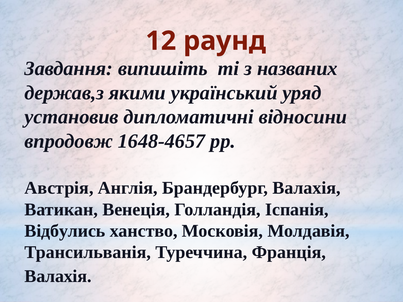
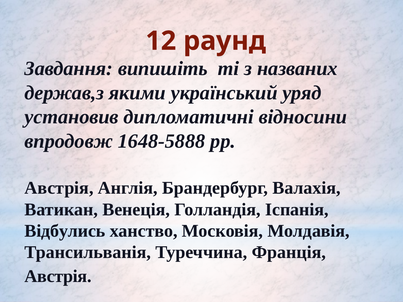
1648-4657: 1648-4657 -> 1648-5888 (162, 141)
Валахія: Валахія -> Австрія (58, 276)
